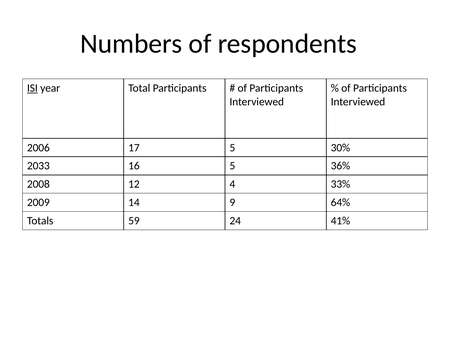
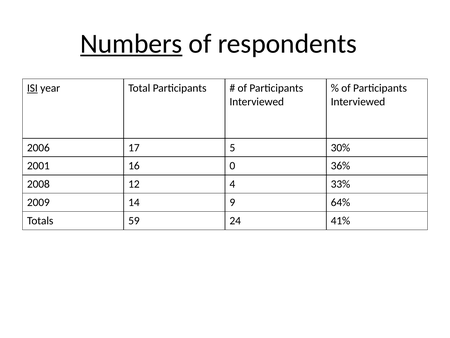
Numbers underline: none -> present (131, 44)
2033: 2033 -> 2001 (38, 166)
16 5: 5 -> 0 (232, 166)
